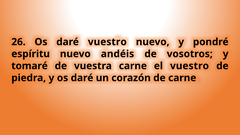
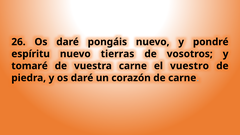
daré vuestro: vuestro -> pongáis (107, 42)
andéis: andéis -> tierras (118, 54)
